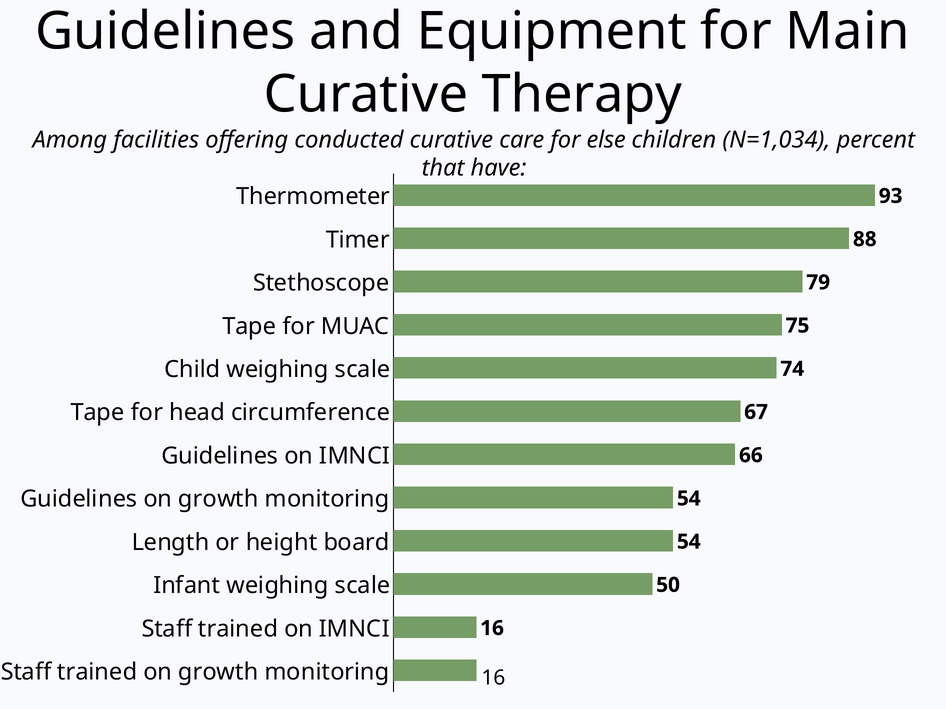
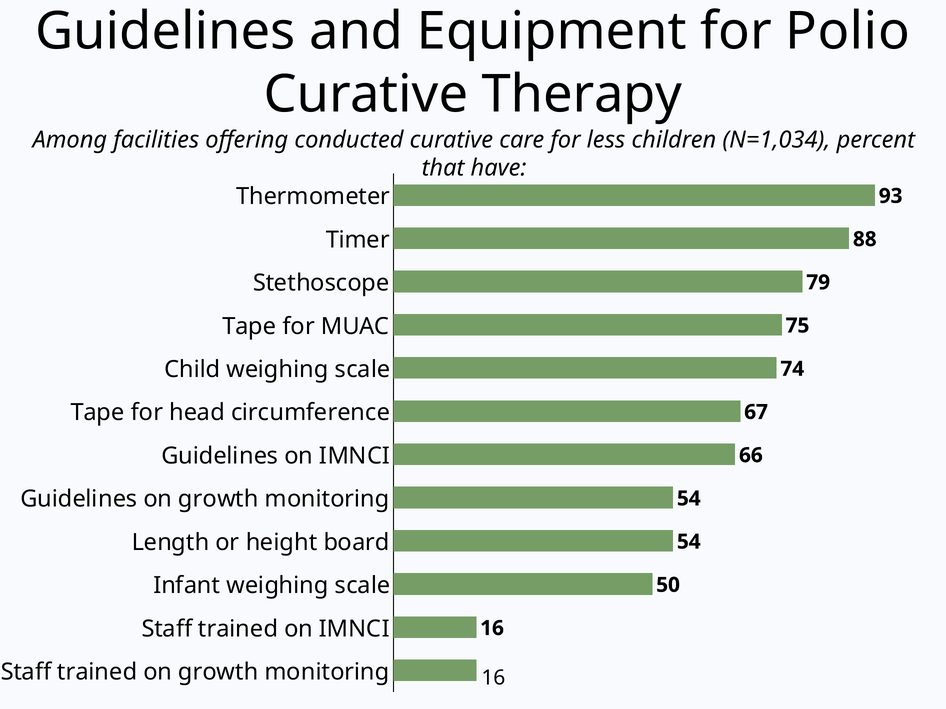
Main: Main -> Polio (848, 31)
else: else -> less (606, 140)
